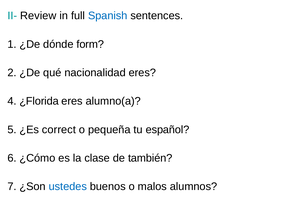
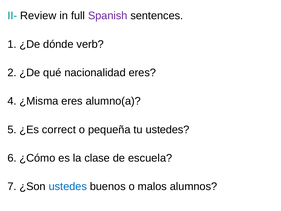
Spanish colour: blue -> purple (108, 16)
form: form -> verb (90, 44)
¿Florida: ¿Florida -> ¿Misma (39, 101)
tu español: español -> ustedes (168, 129)
también: también -> escuela (150, 158)
